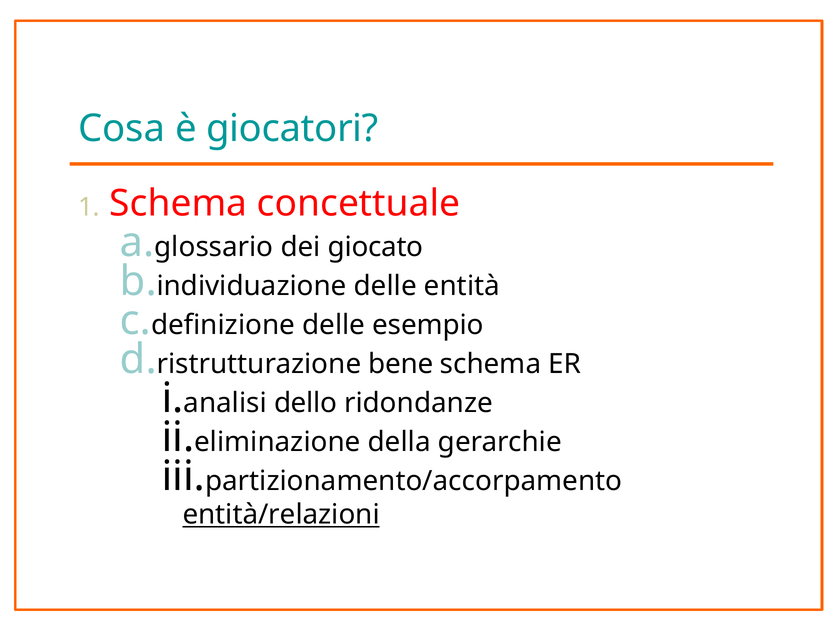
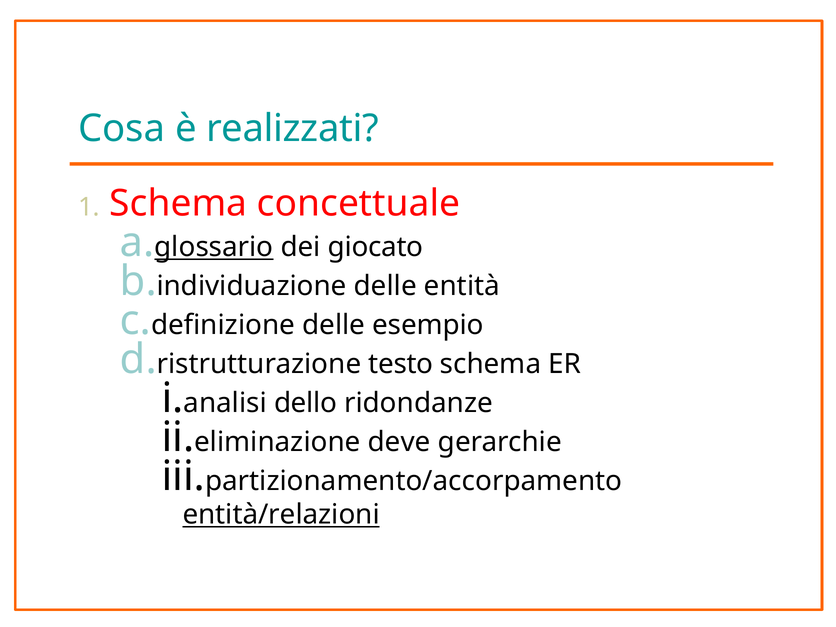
giocatori: giocatori -> realizzati (292, 129)
glossario underline: none -> present (214, 247)
bene: bene -> testo (401, 364)
della: della -> deve (399, 442)
